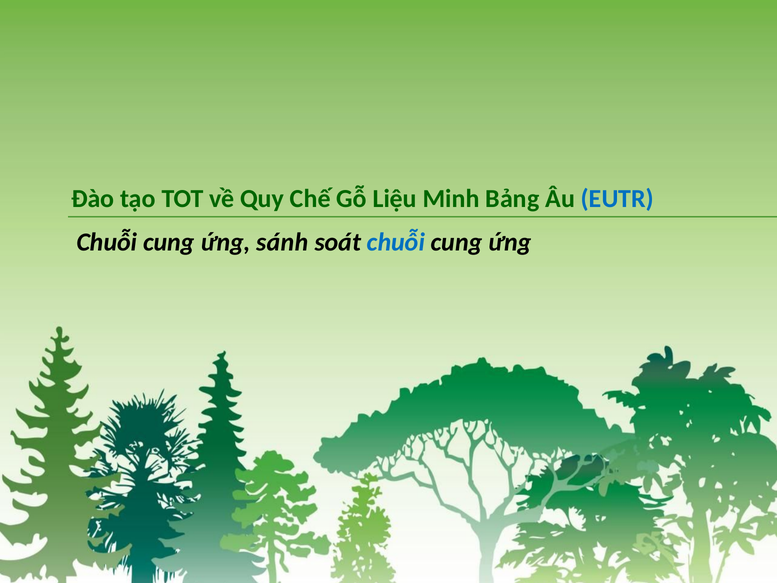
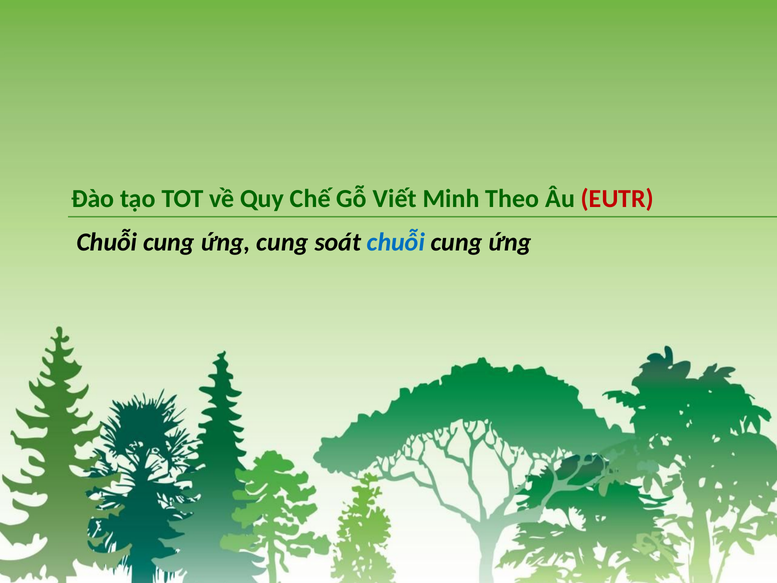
Liệu: Liệu -> Viết (395, 199)
Bảng: Bảng -> Theo (512, 199)
EUTR colour: blue -> red (617, 199)
ứng sánh: sánh -> cung (282, 242)
